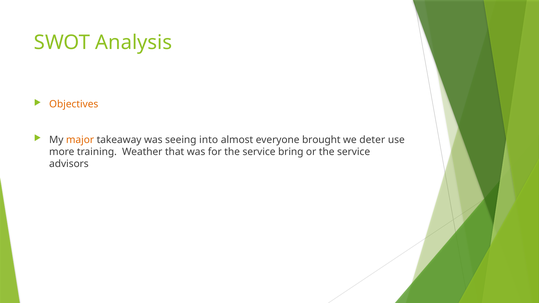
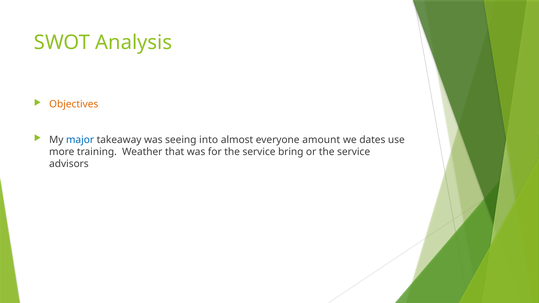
major colour: orange -> blue (80, 140)
brought: brought -> amount (321, 140)
deter: deter -> dates (372, 140)
